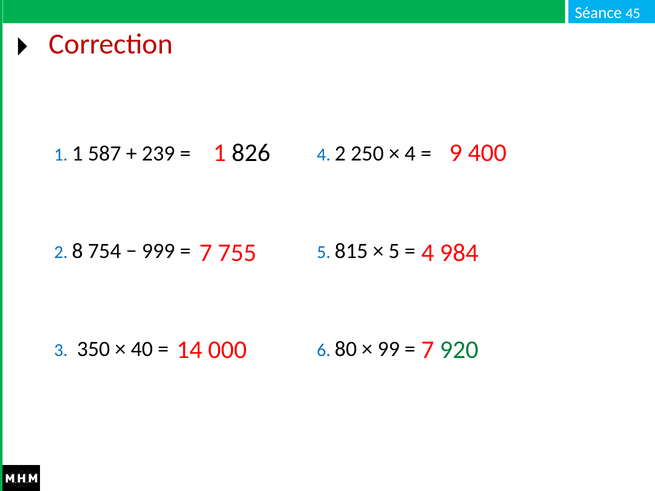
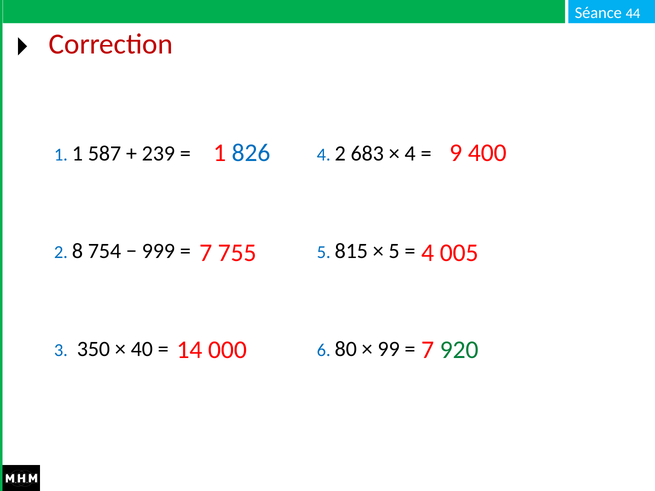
45: 45 -> 44 (633, 13)
826 colour: black -> blue (251, 153)
250: 250 -> 683 (367, 153)
984: 984 -> 005 (459, 253)
